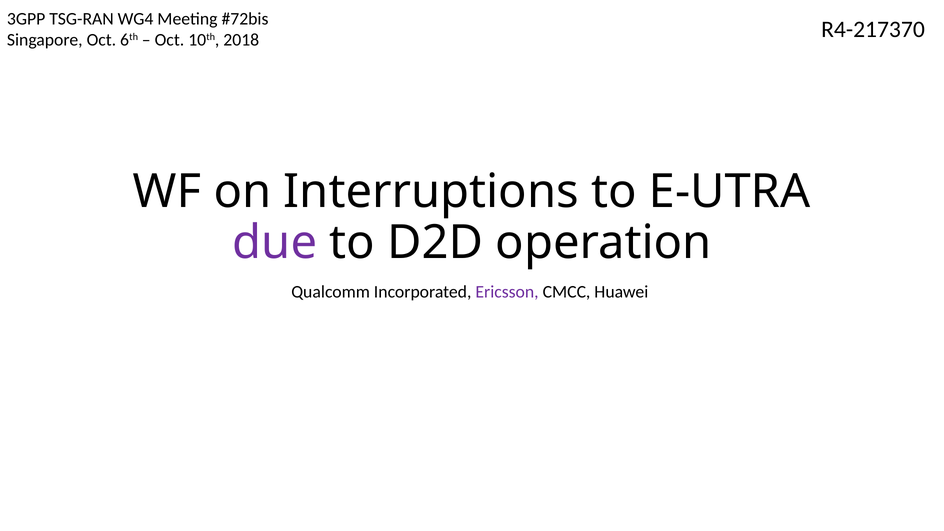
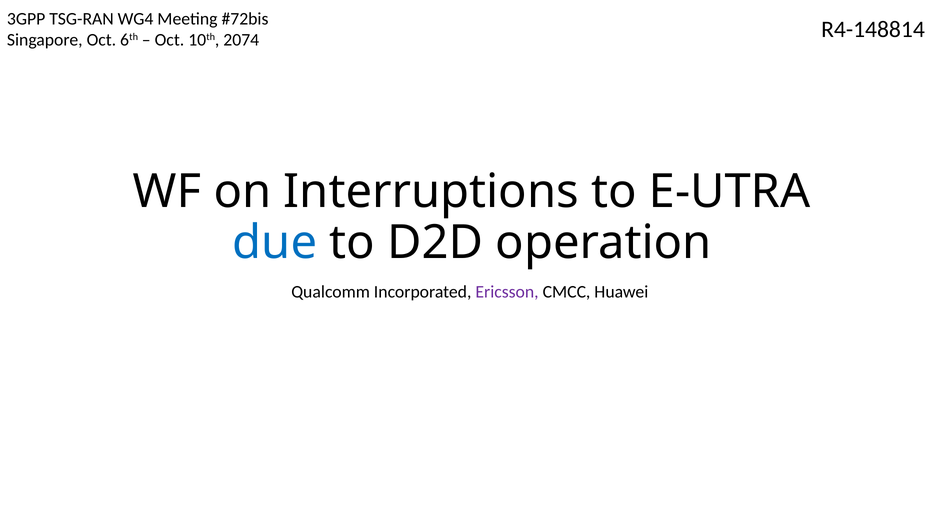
R4-217370: R4-217370 -> R4-148814 (873, 29)
2018: 2018 -> 2074 (241, 40)
due colour: purple -> blue (275, 242)
